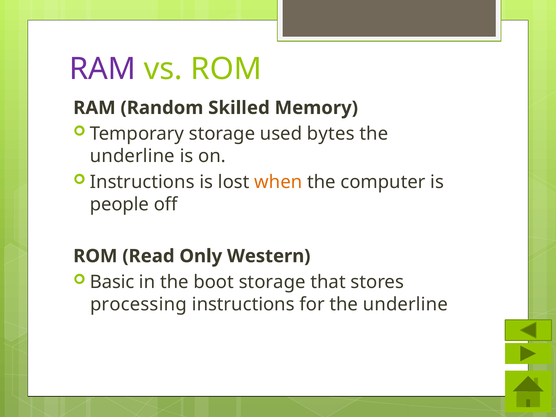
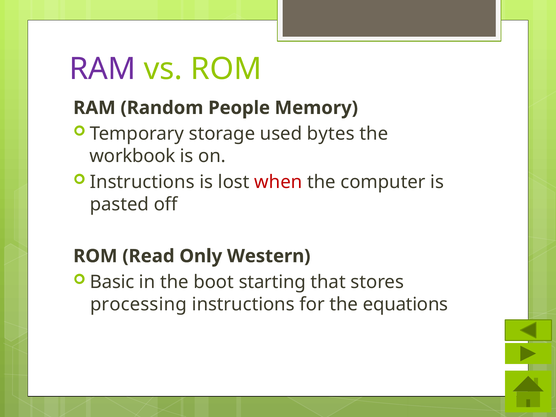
Skilled: Skilled -> People (239, 108)
underline: underline -> workbook (132, 156)
when colour: orange -> red (278, 182)
people: people -> pasted (119, 204)
boot storage: storage -> starting (272, 282)
for the underline: underline -> equations (406, 304)
